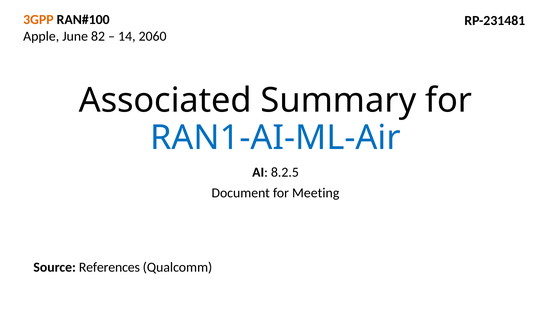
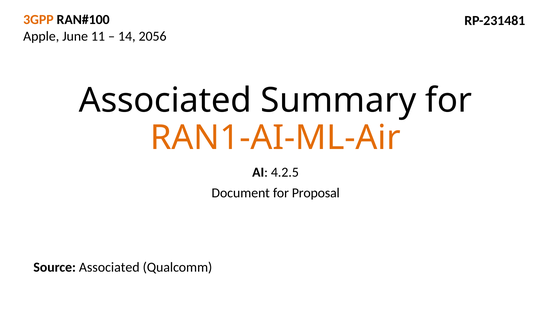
82: 82 -> 11 (98, 36)
2060: 2060 -> 2056 (153, 36)
RAN1-AI-ML-Air colour: blue -> orange (275, 138)
8.2.5: 8.2.5 -> 4.2.5 (285, 172)
Meeting: Meeting -> Proposal (316, 193)
Source References: References -> Associated (109, 267)
